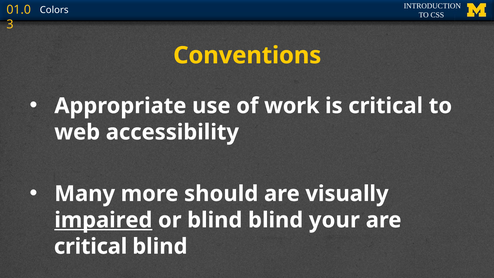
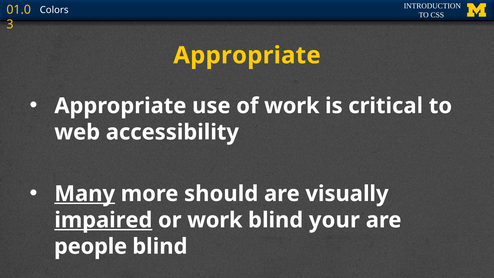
Conventions: Conventions -> Appropriate (247, 55)
Many underline: none -> present (85, 194)
or blind: blind -> work (215, 220)
critical: critical -> people (91, 246)
